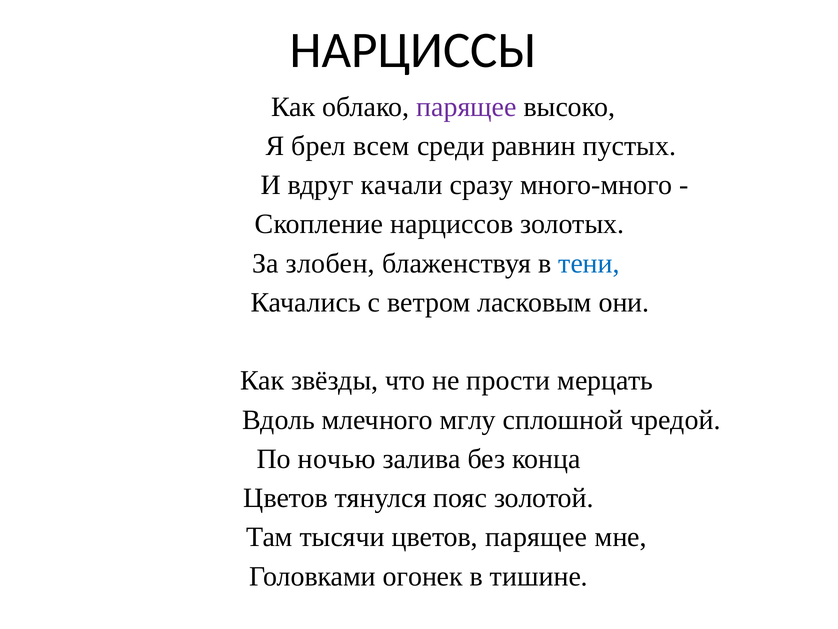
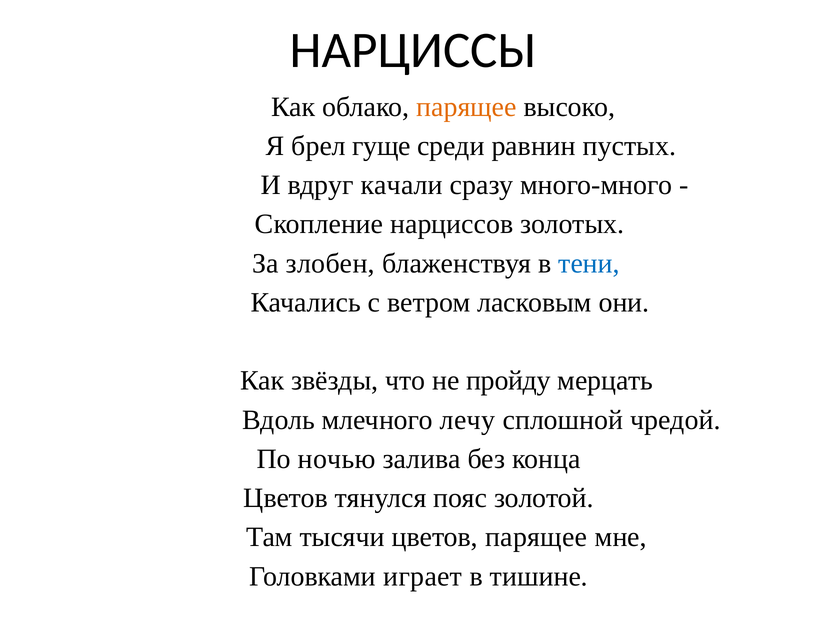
парящее colour: purple -> orange (466, 107)
всем: всем -> гуще (382, 146)
прости: прости -> пройду (509, 380)
мглу: мглу -> лечу (468, 419)
огонек: огонек -> играет (423, 576)
